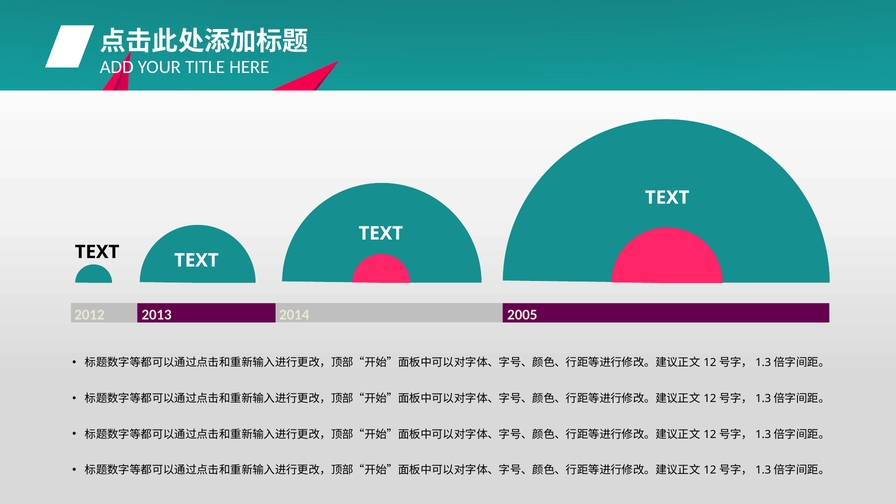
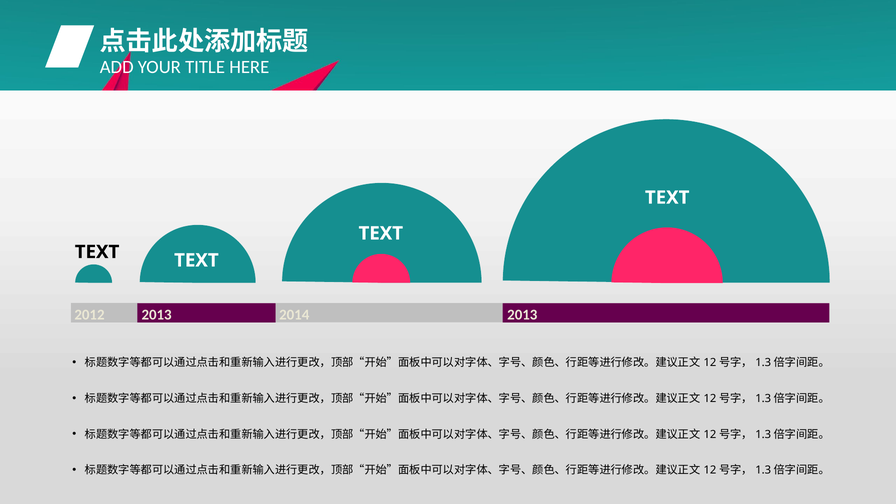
2005: 2005 -> 2013 (522, 315)
